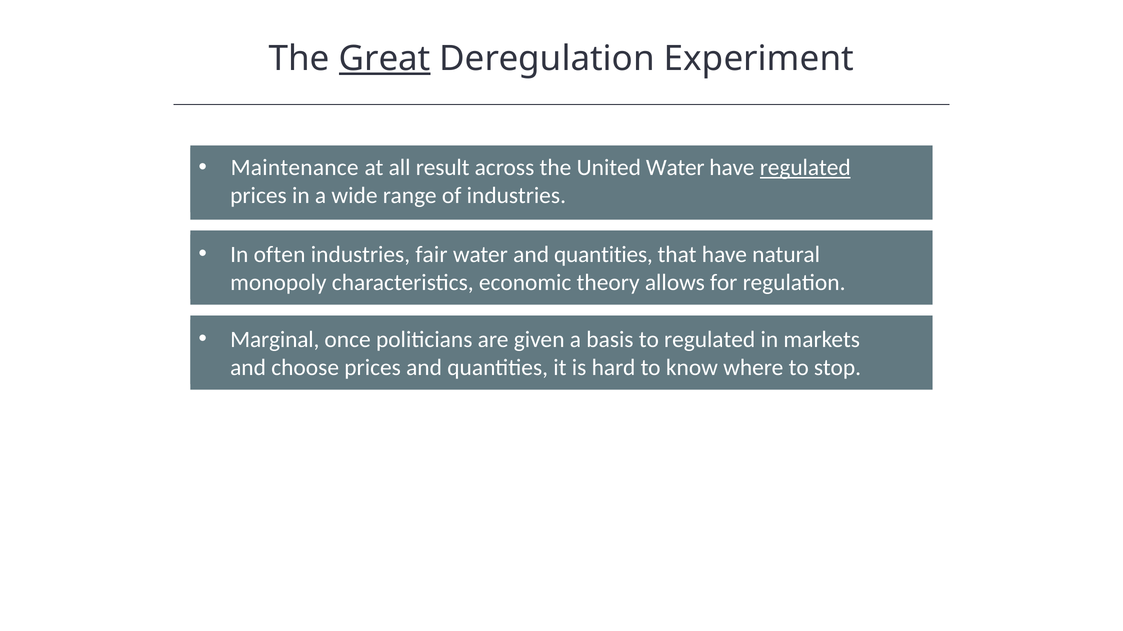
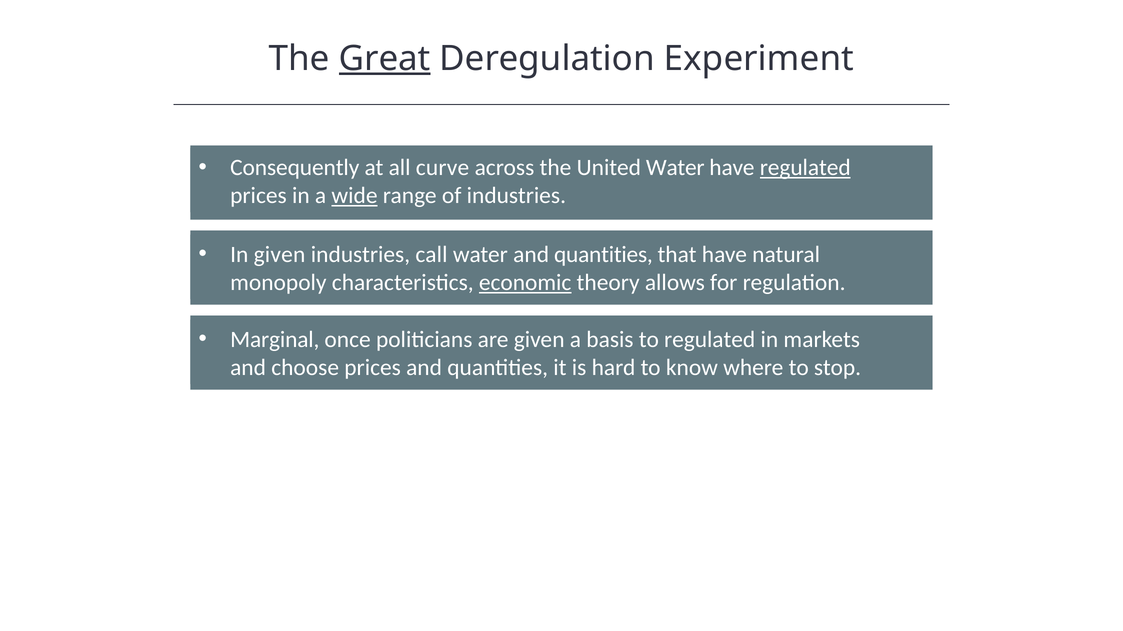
Maintenance: Maintenance -> Consequently (295, 168)
result: result -> curve (443, 168)
wide underline: none -> present (355, 196)
In often: often -> given (279, 255)
fair: fair -> call (431, 255)
economic underline: none -> present (525, 283)
